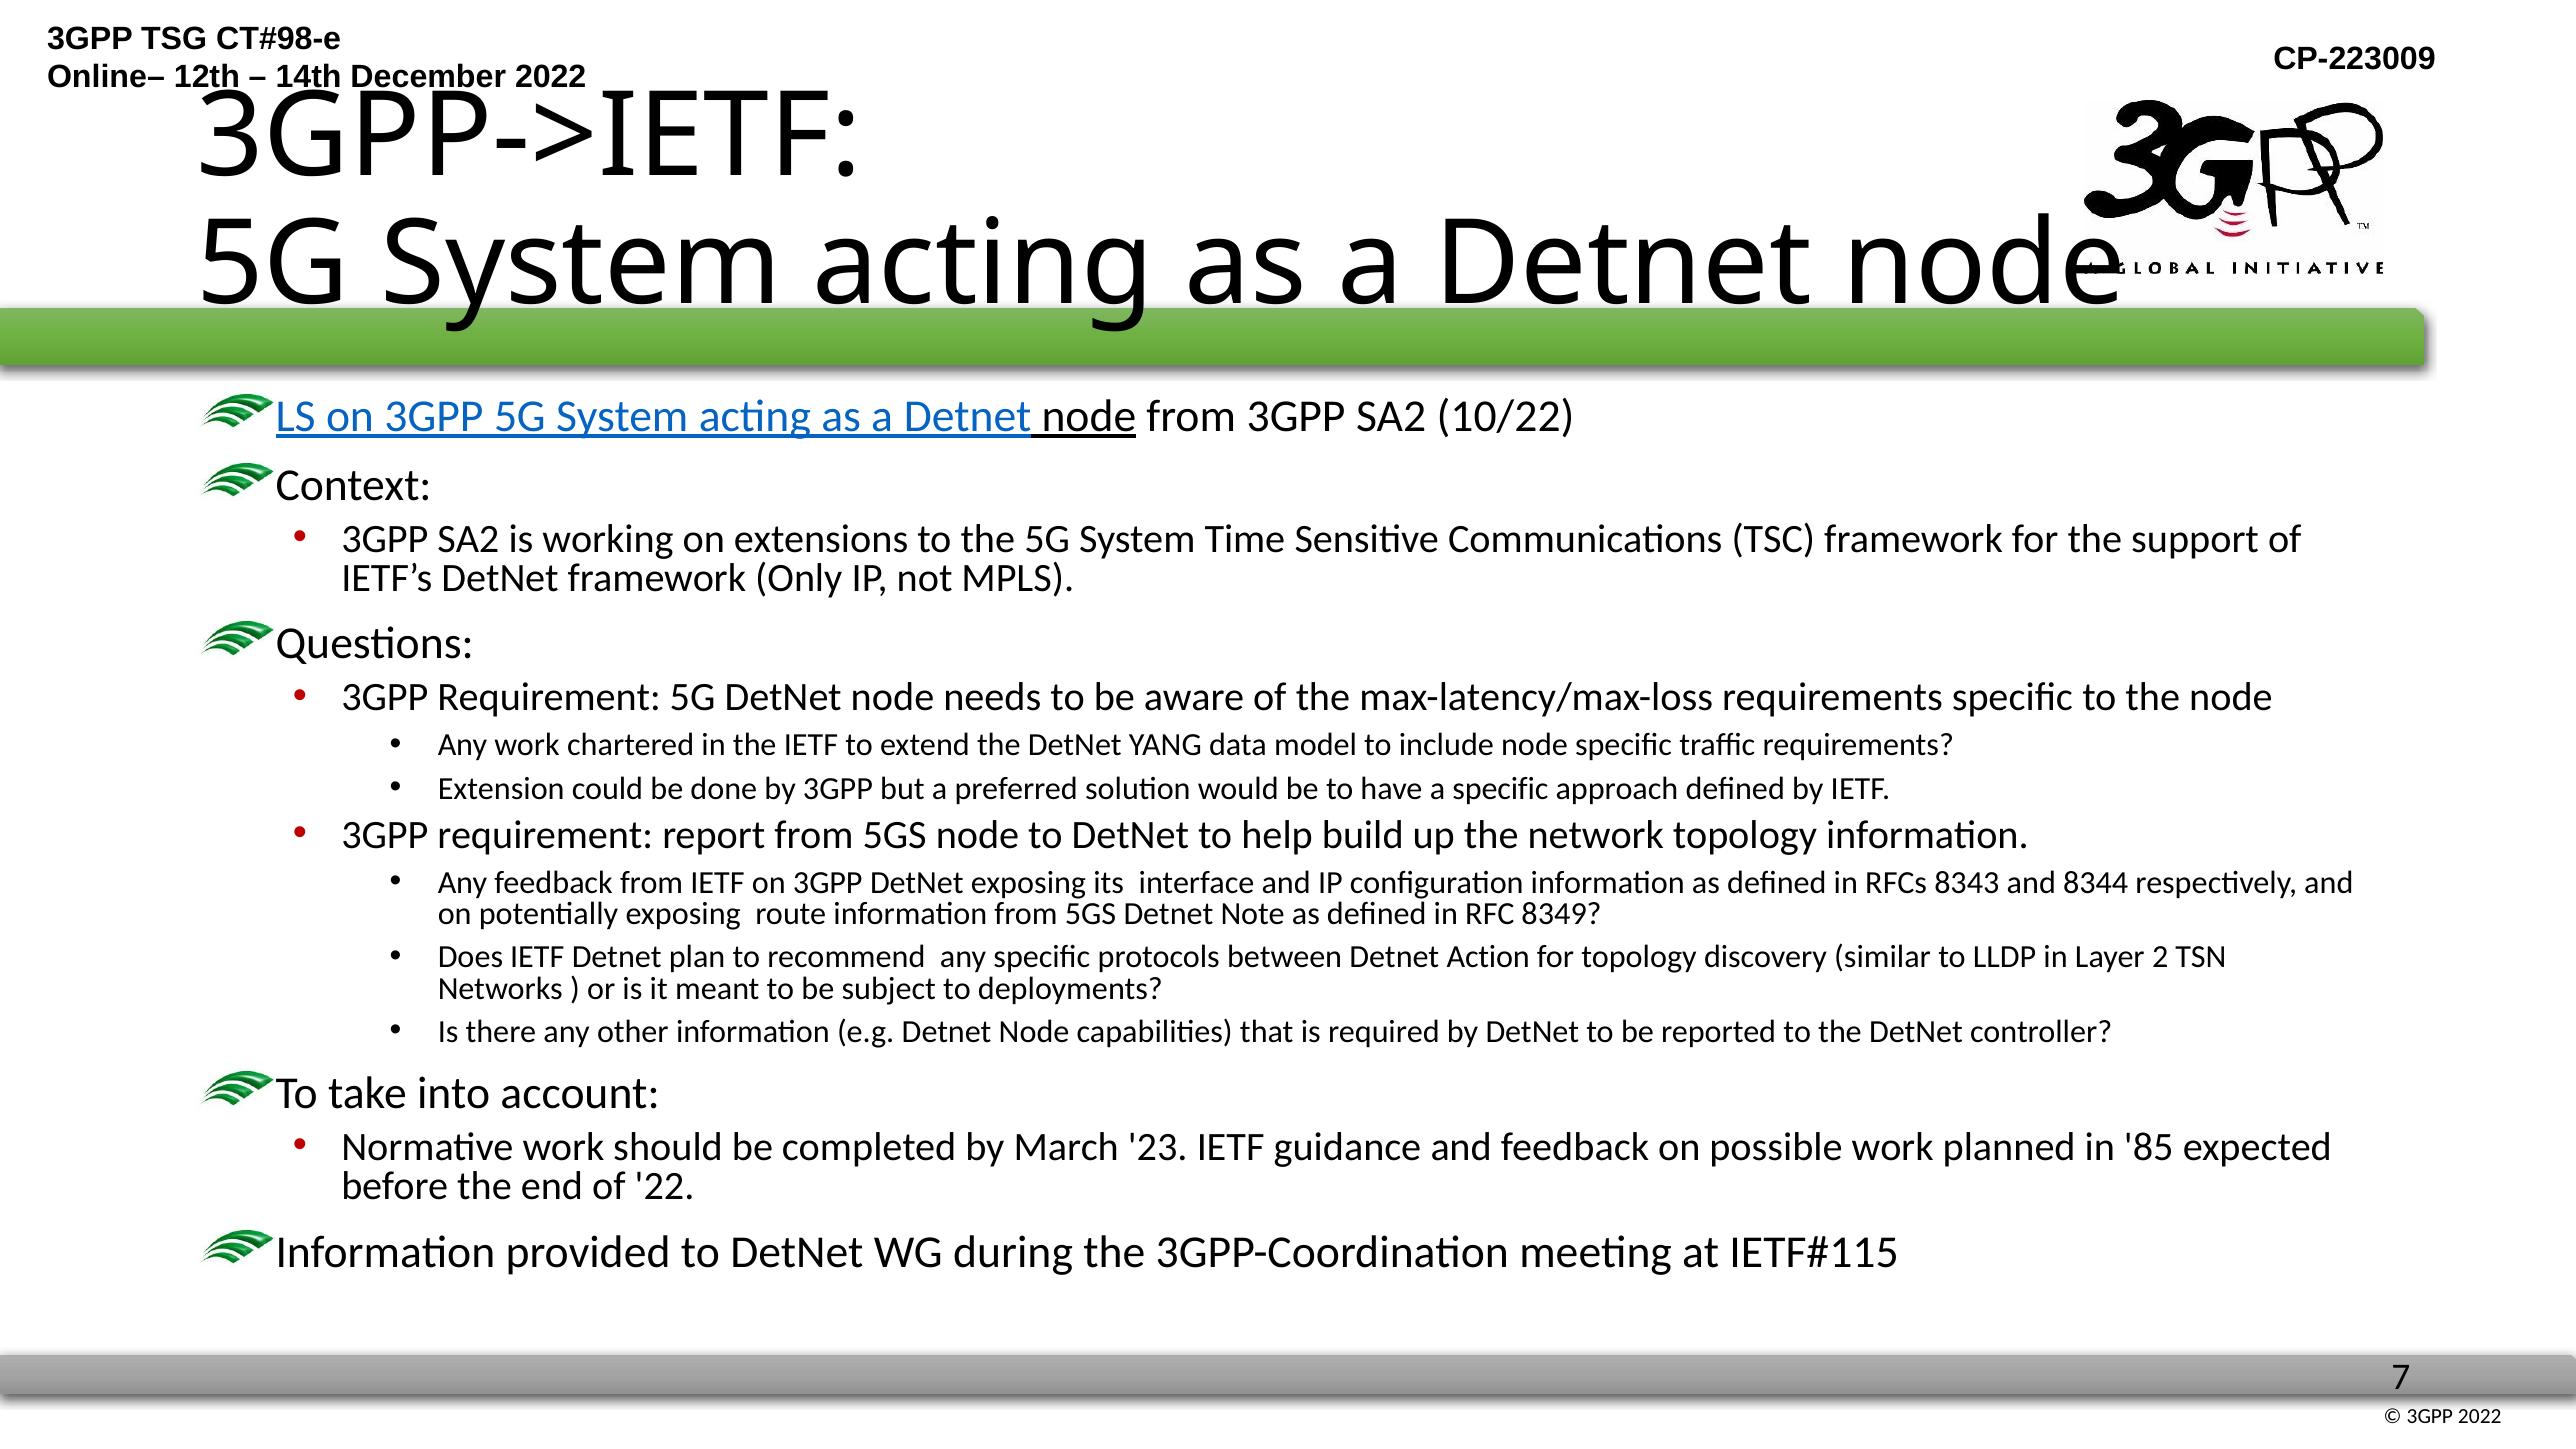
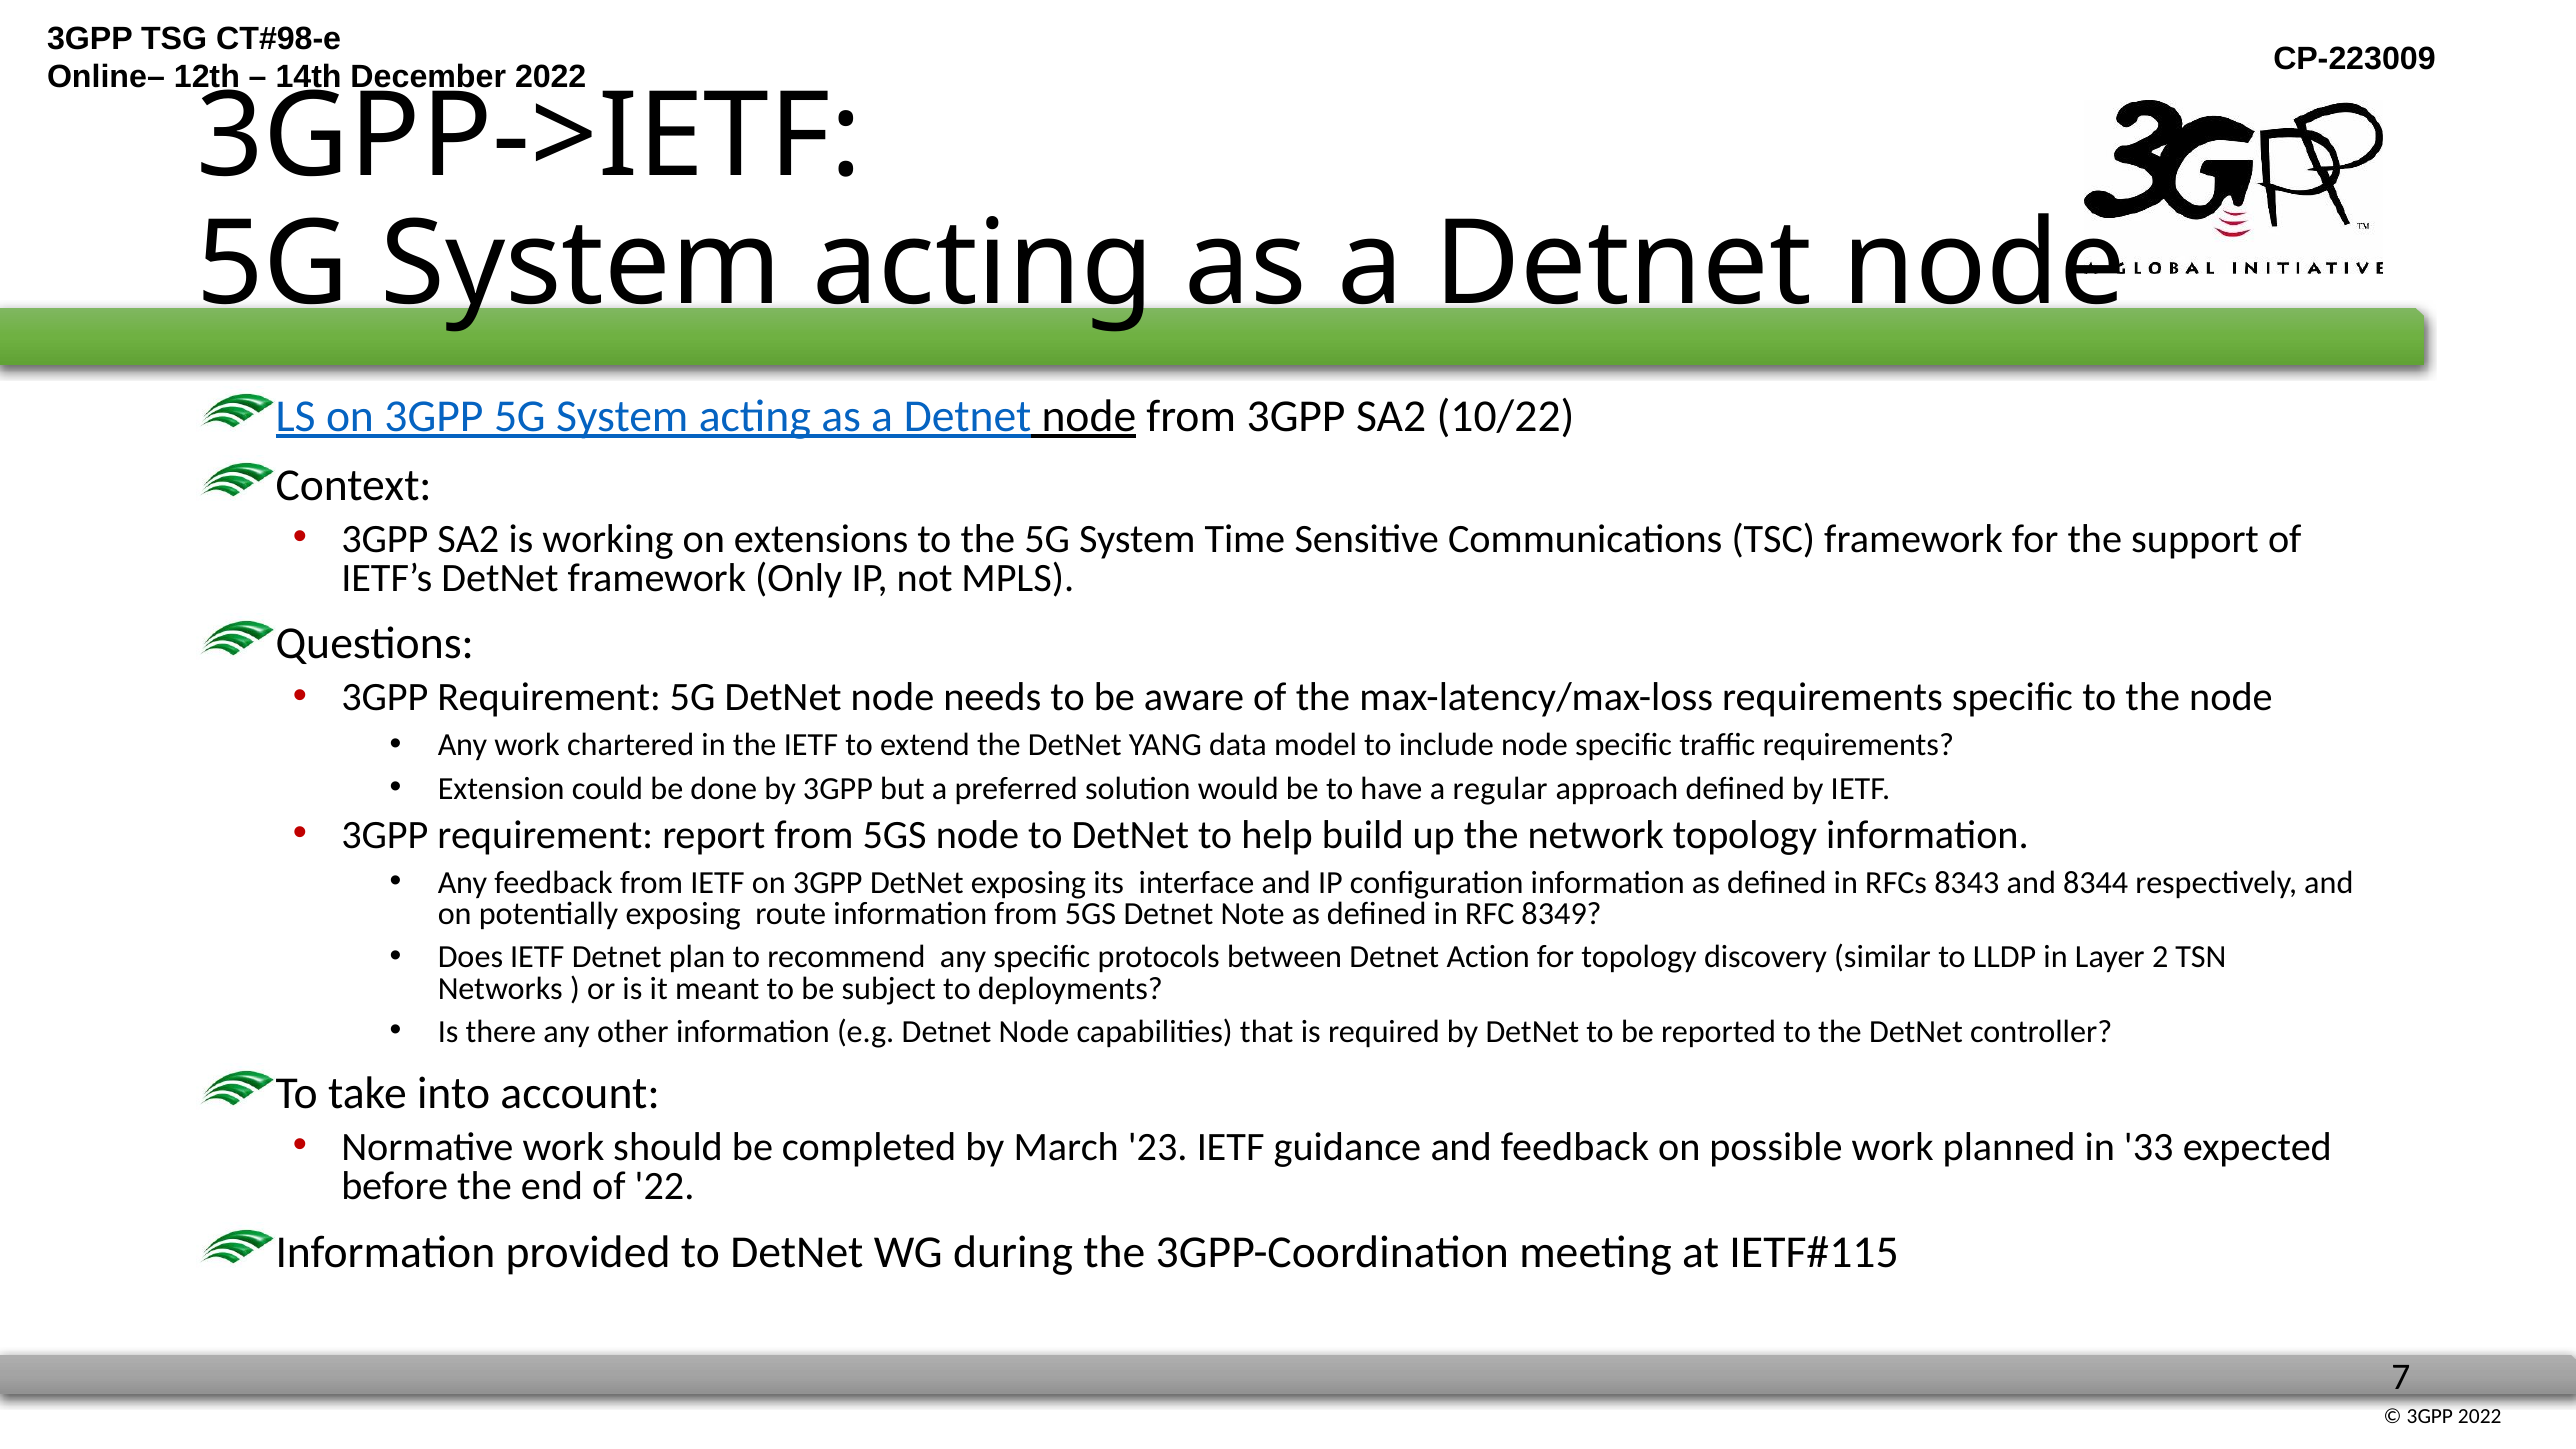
a specific: specific -> regular (1500, 788)
85: 85 -> 33 (2149, 1147)
